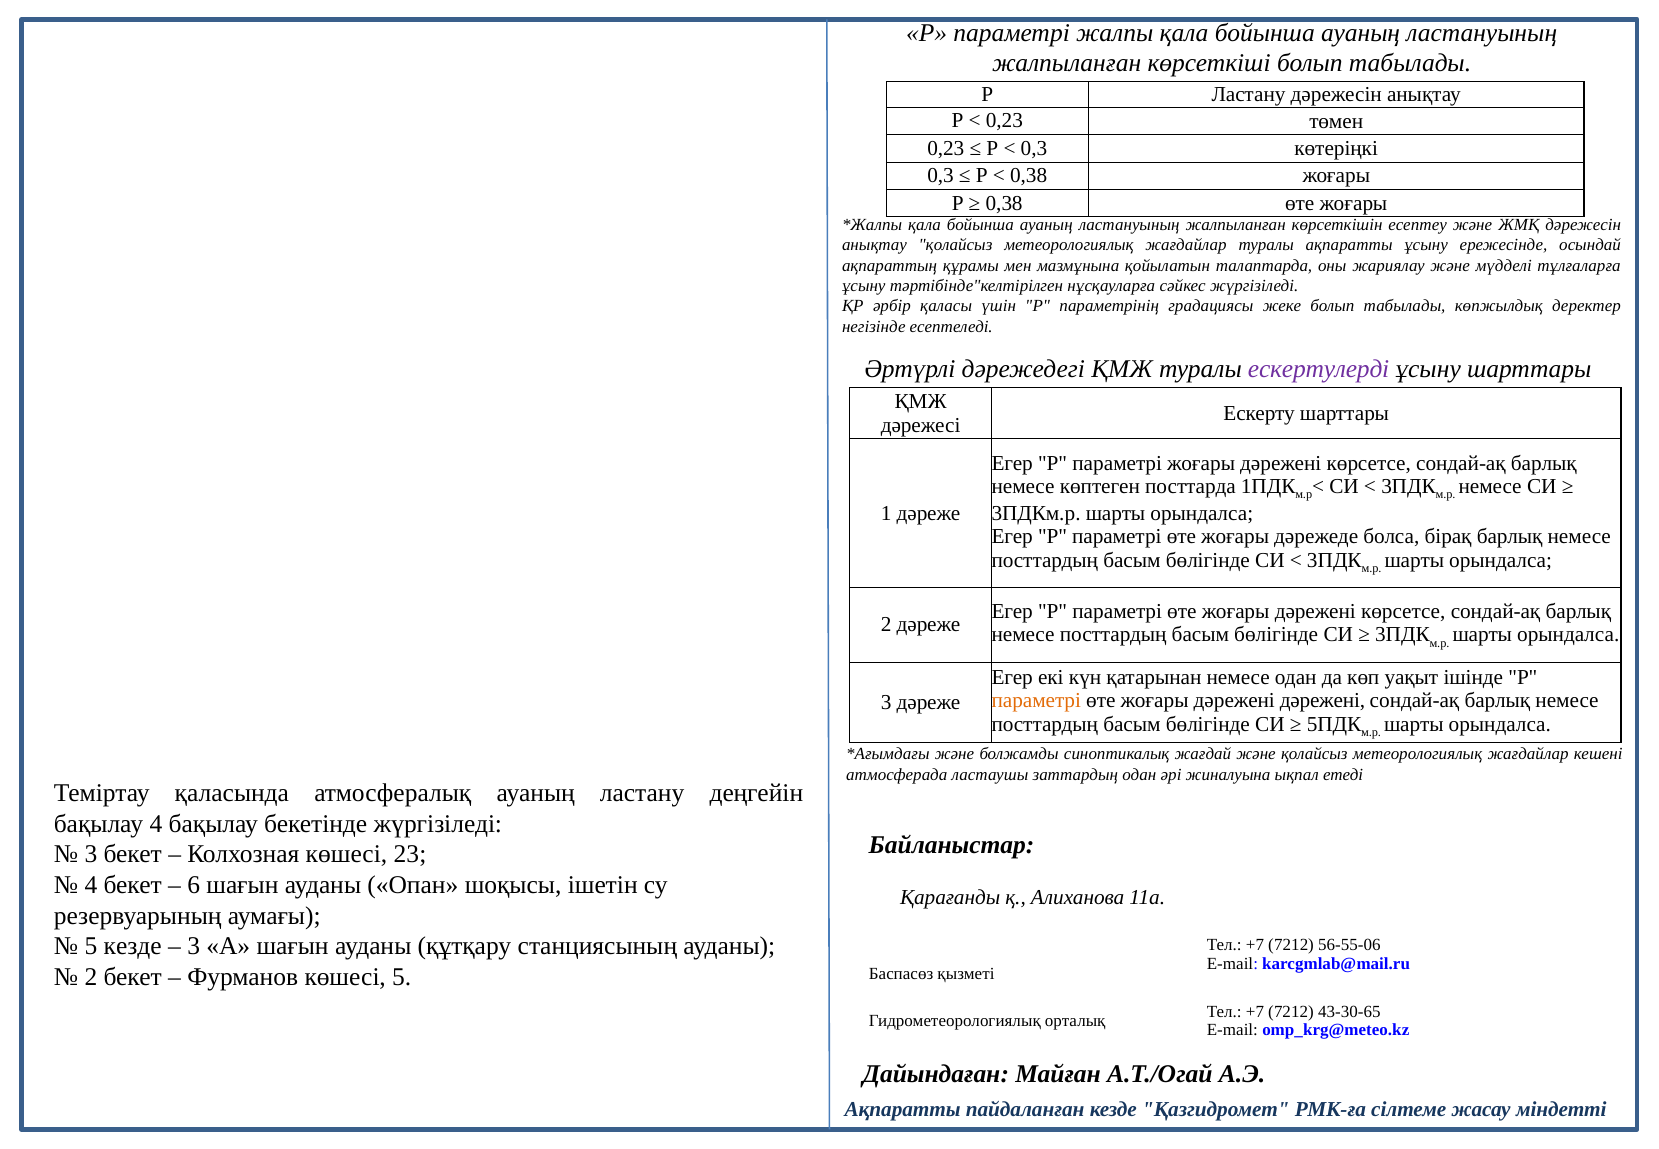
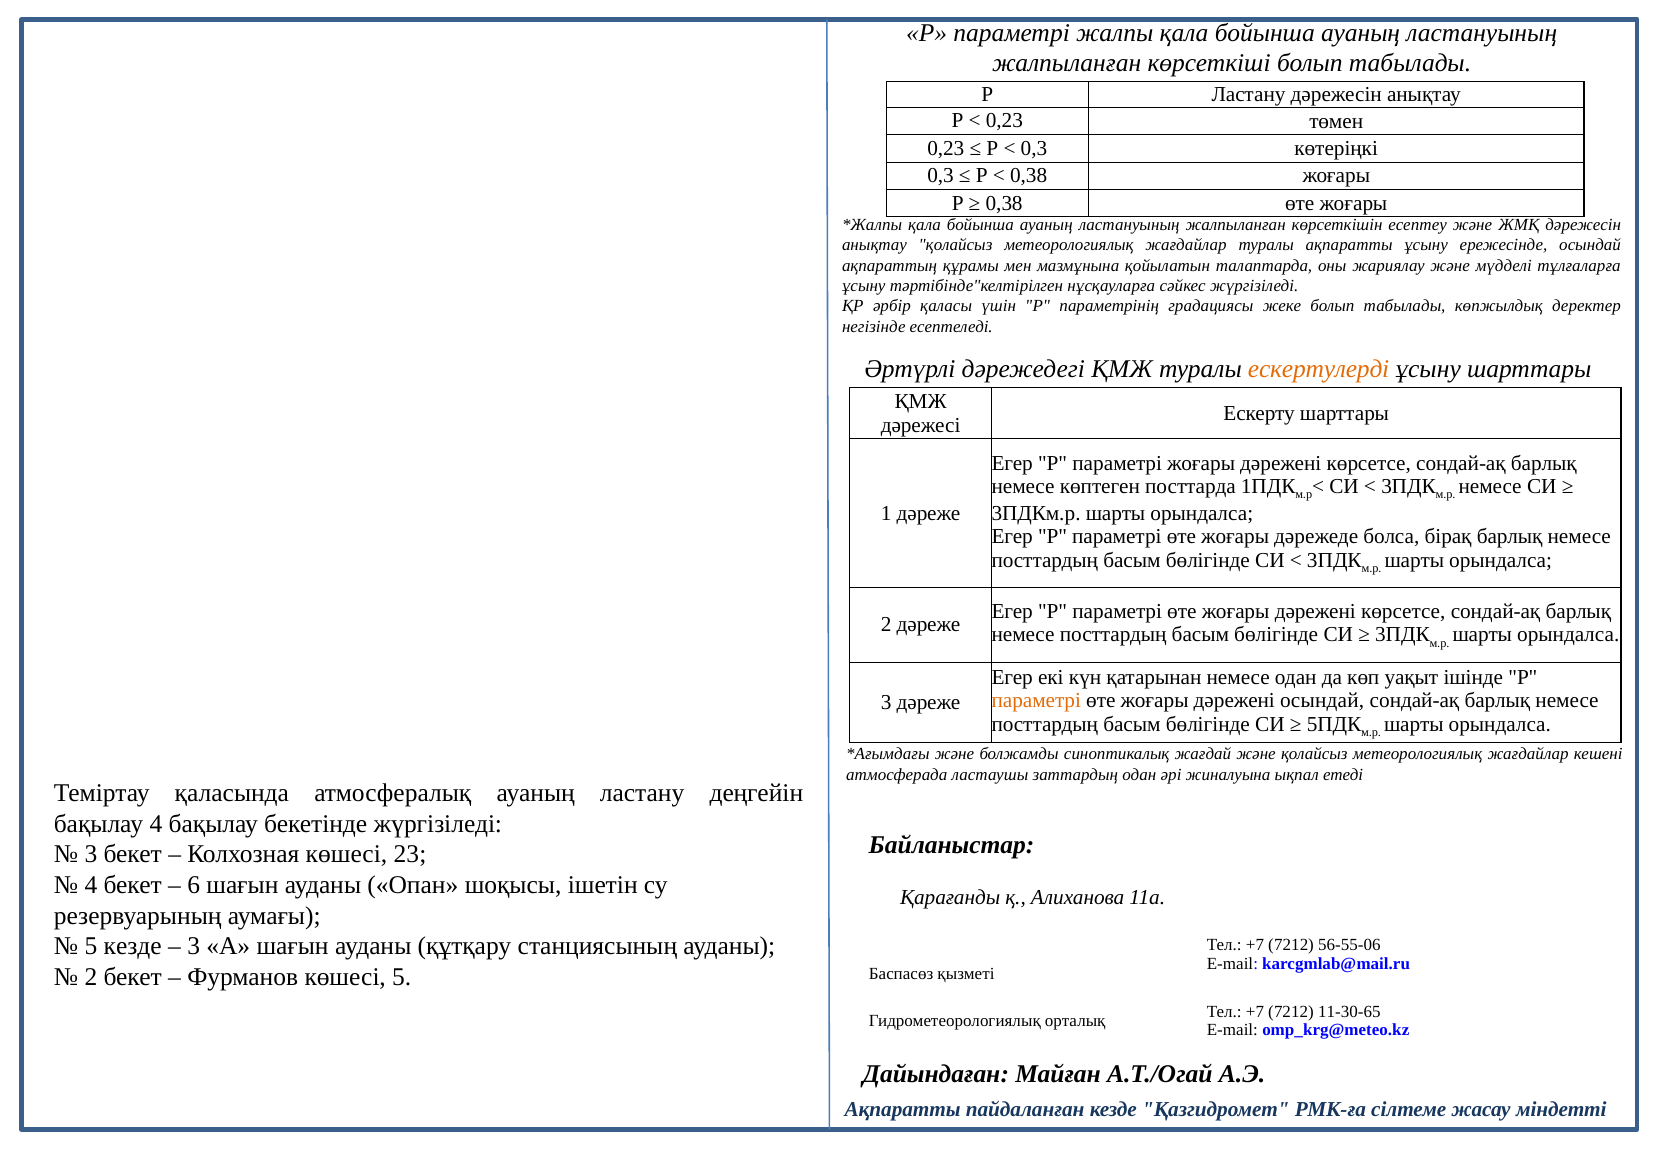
ескертулерді colour: purple -> orange (1319, 369)
дәрежені дәрежені: дәрежені -> осындай (1322, 700)
43-30-65: 43-30-65 -> 11-30-65 (1349, 1011)
